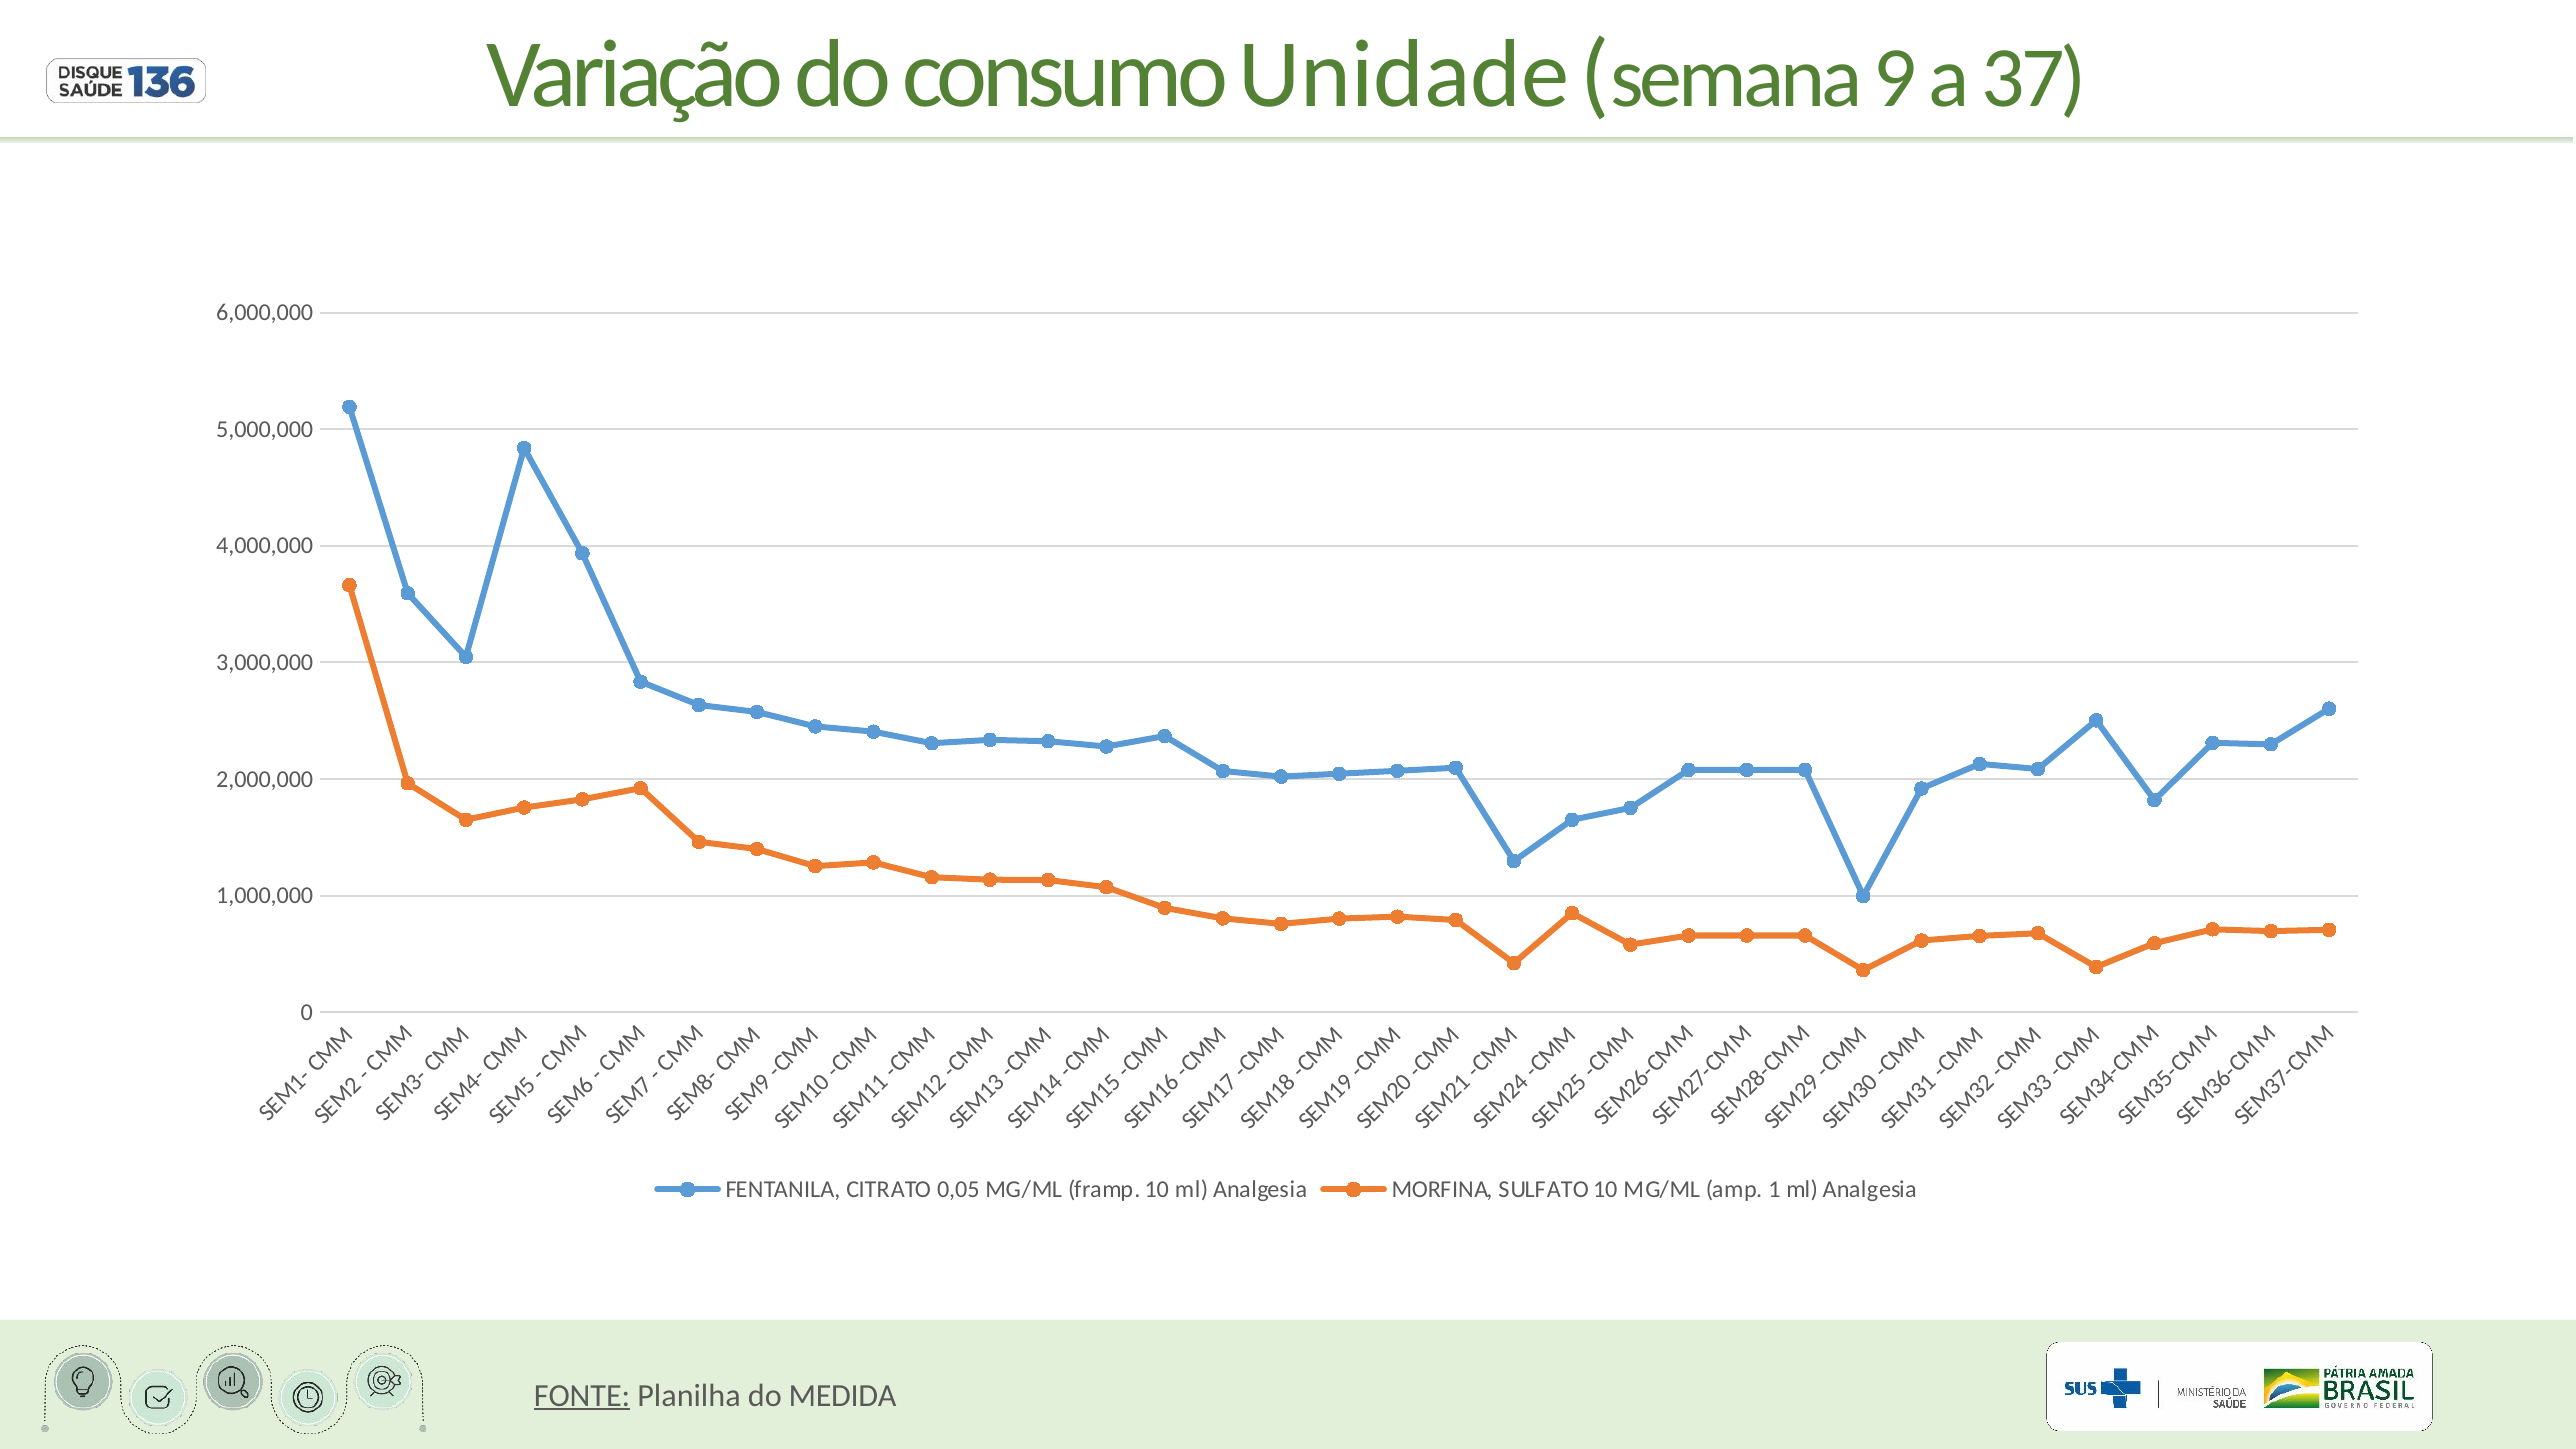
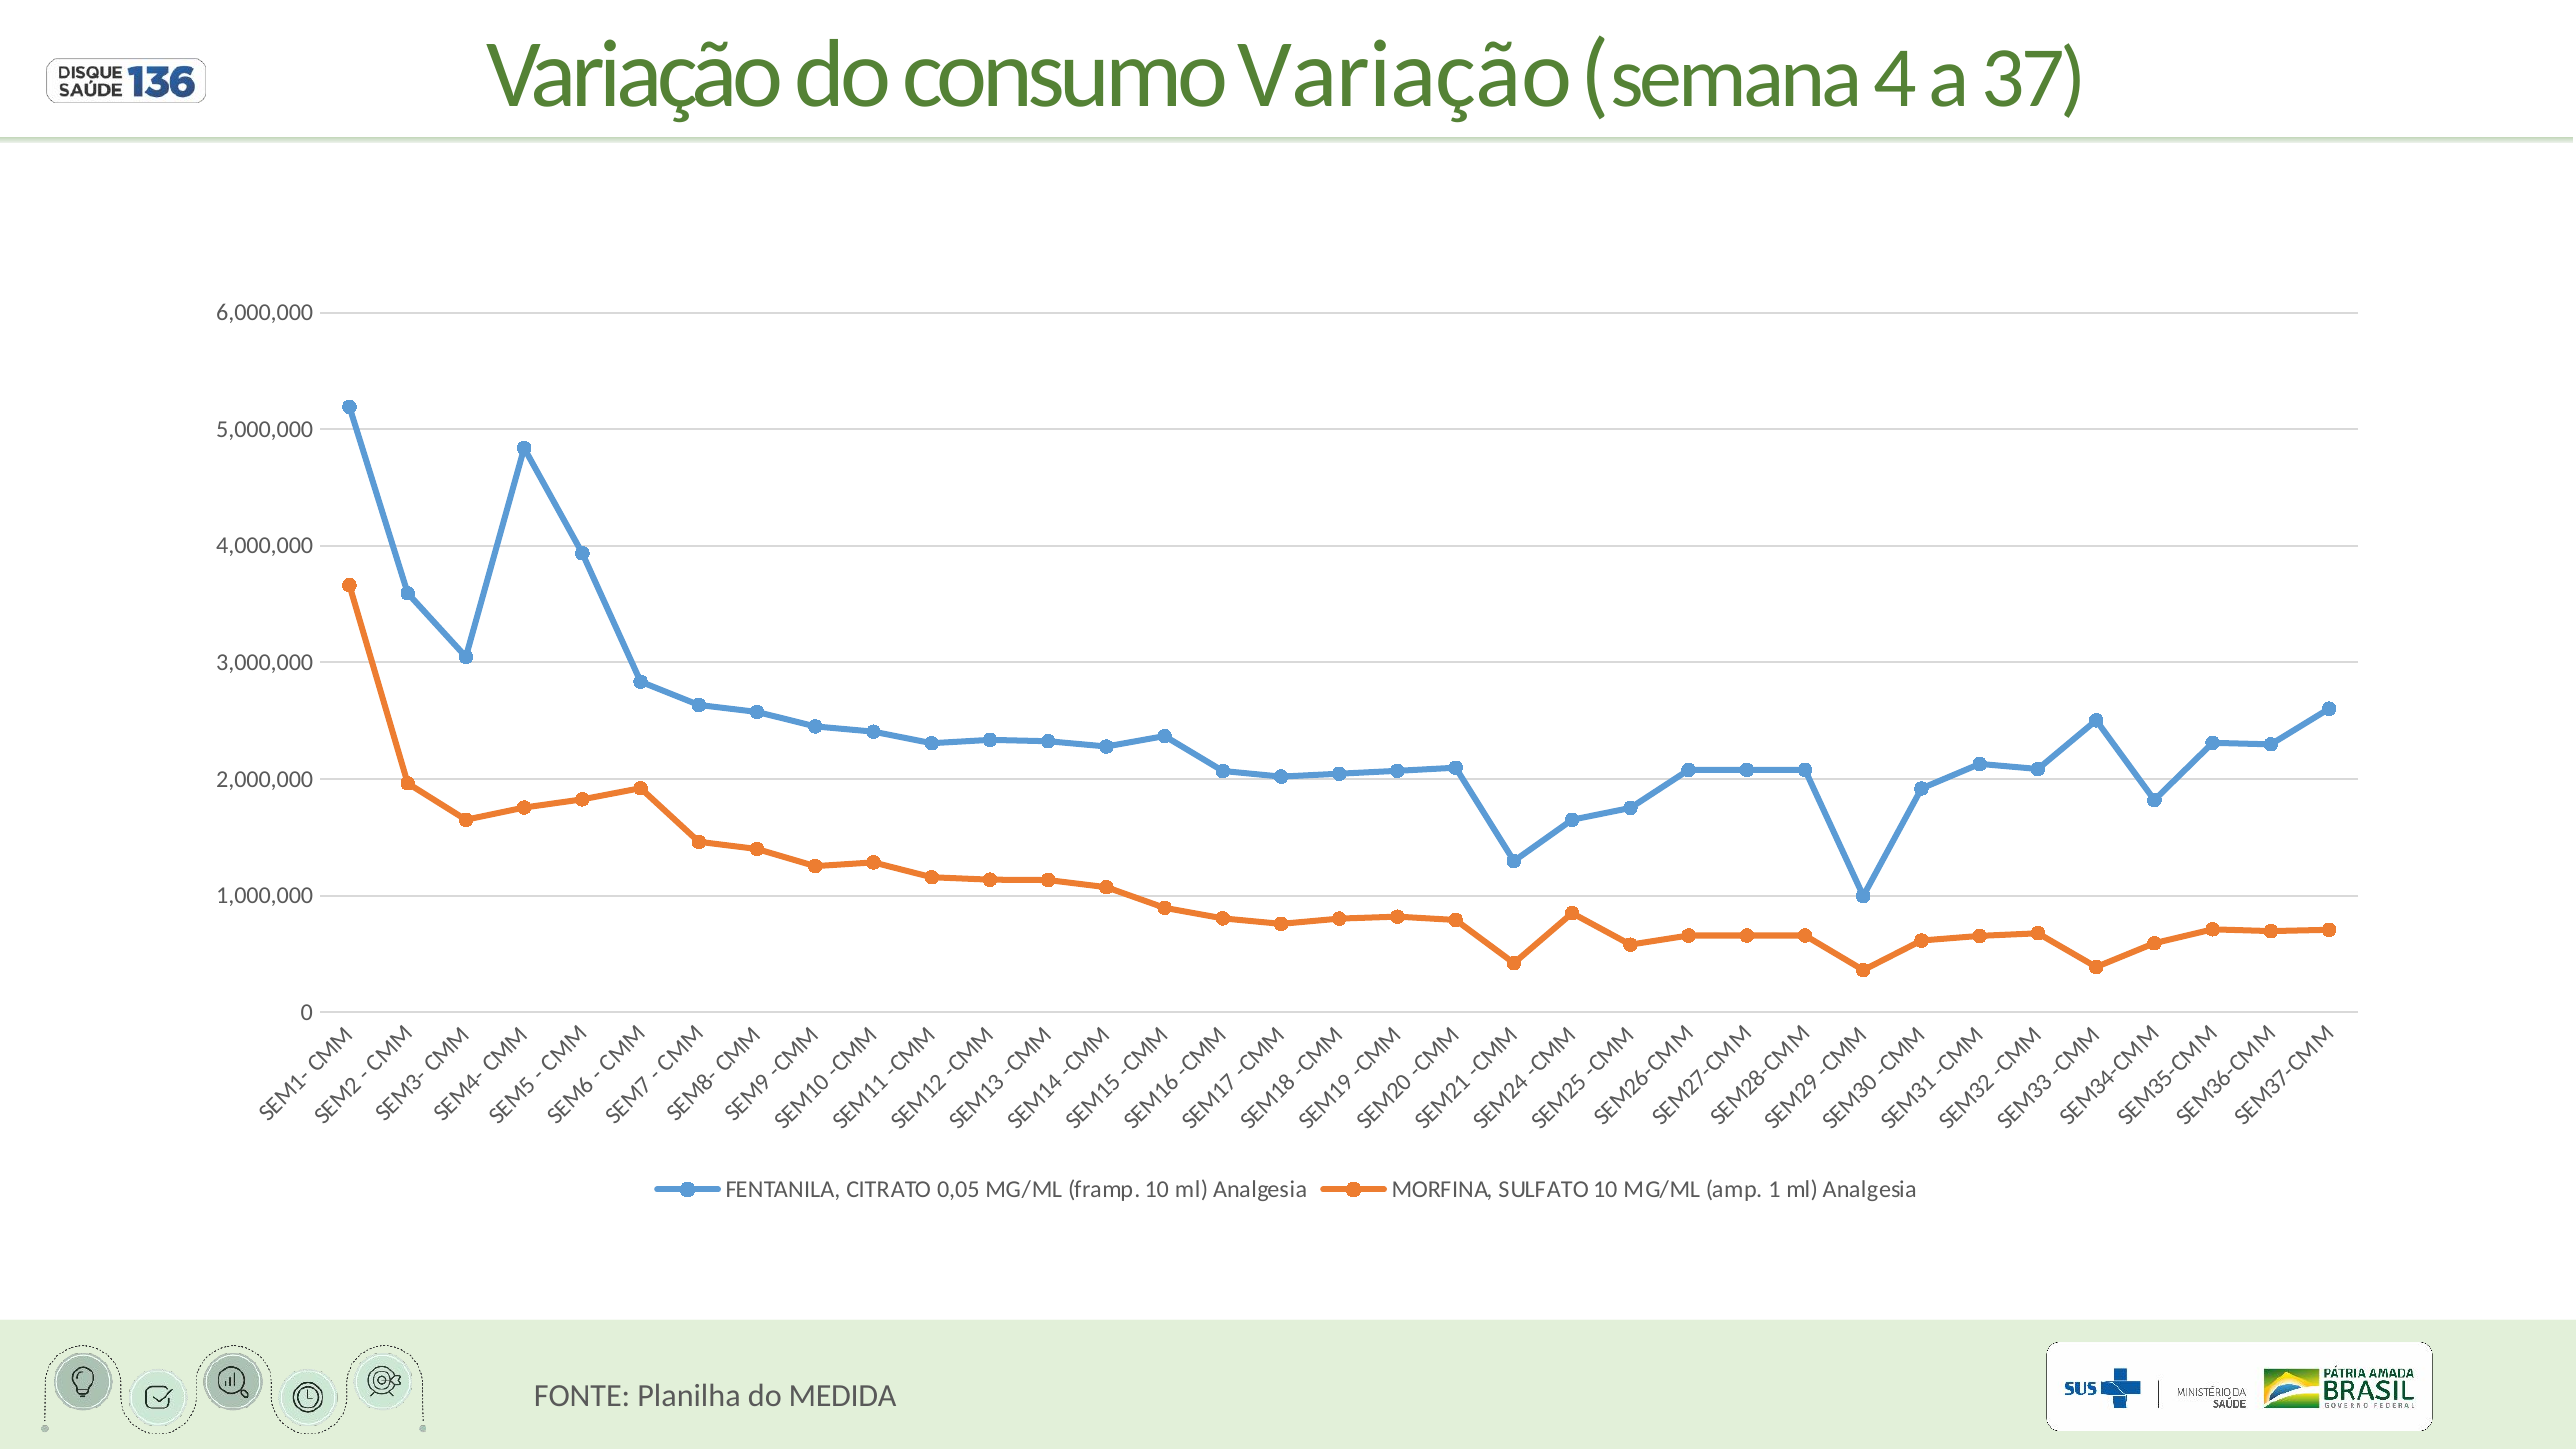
consumo Unidade: Unidade -> Variação (1405, 75)
semana 9: 9 -> 4 (1896, 78)
FONTE underline: present -> none (582, 1395)
